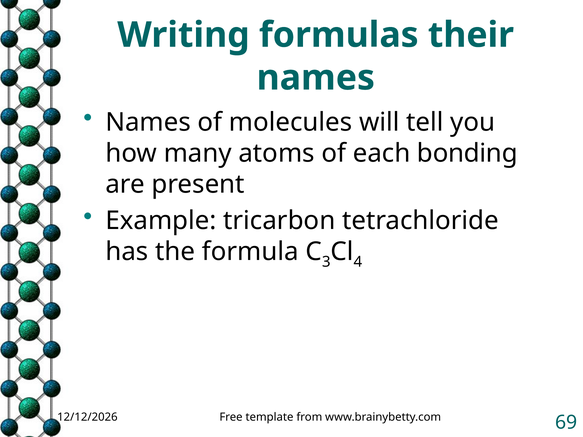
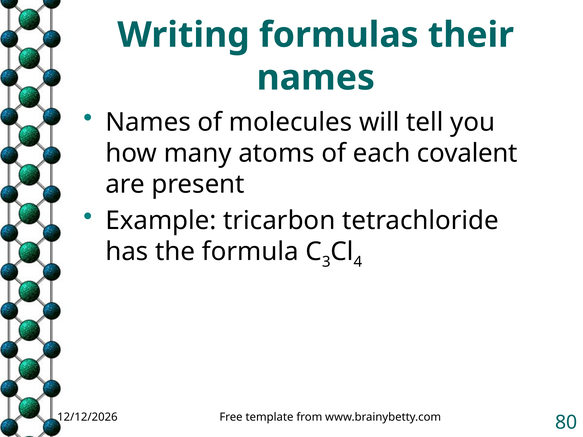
bonding: bonding -> covalent (467, 153)
69: 69 -> 80 (566, 423)
